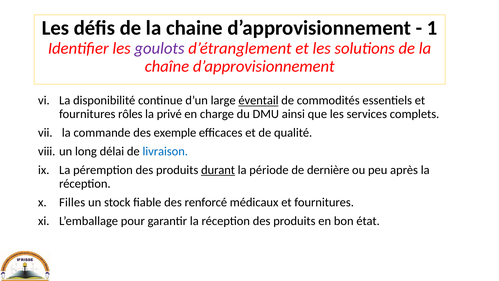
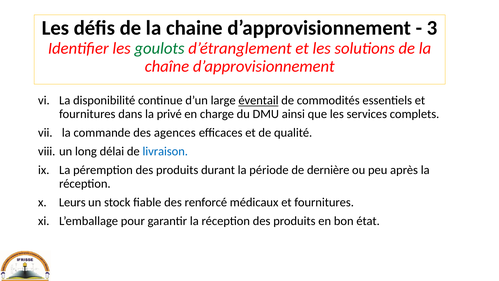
1: 1 -> 3 (432, 28)
goulots colour: purple -> green (160, 48)
rôles: rôles -> dans (130, 114)
exemple: exemple -> agences (175, 133)
durant underline: present -> none (218, 170)
Filles: Filles -> Leurs (72, 202)
